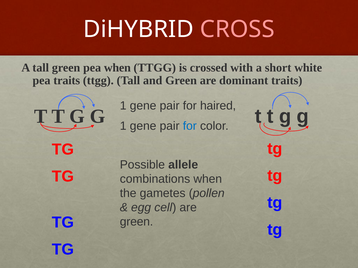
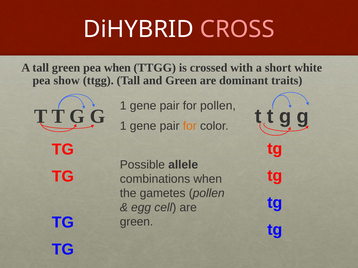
pea traits: traits -> show (67, 81)
for haired: haired -> pollen (218, 106)
for colour: blue -> orange (190, 126)
